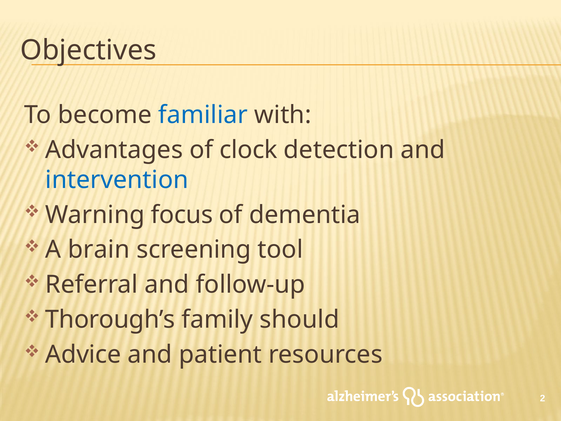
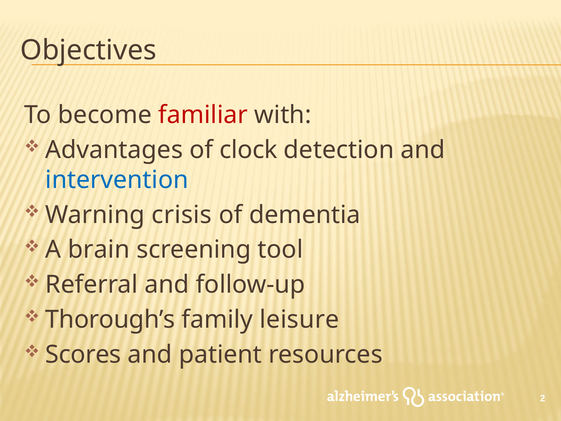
familiar colour: blue -> red (203, 115)
focus: focus -> crisis (182, 215)
should: should -> leisure (299, 319)
Advice: Advice -> Scores (83, 354)
